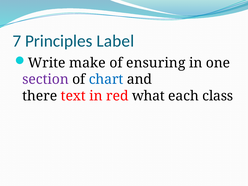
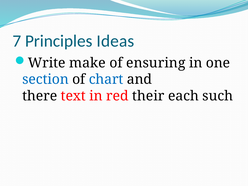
Label: Label -> Ideas (115, 41)
section colour: purple -> blue (45, 79)
what: what -> their (148, 96)
class: class -> such (218, 96)
